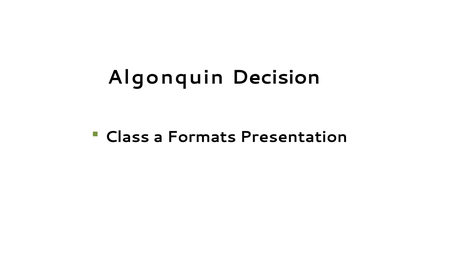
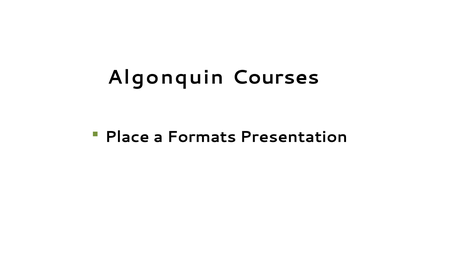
Decision: Decision -> Courses (276, 77)
Class: Class -> Place (127, 137)
